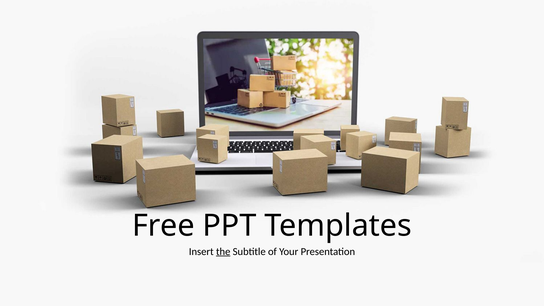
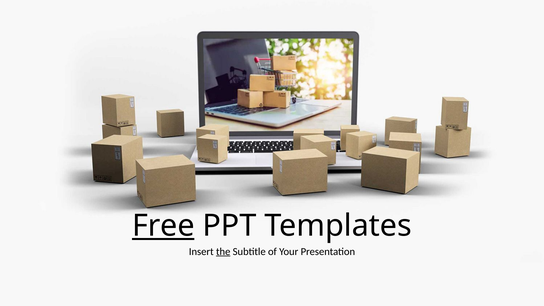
Free underline: none -> present (163, 226)
